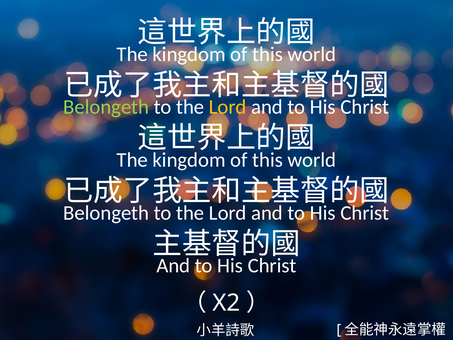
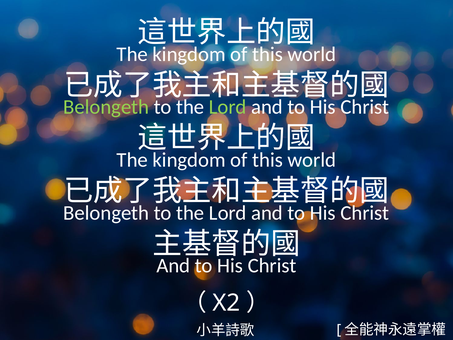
Lord colour: yellow -> light green (228, 107)
